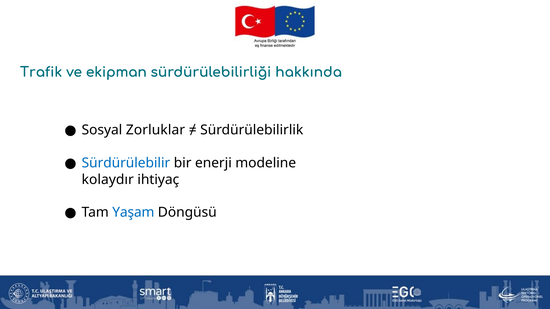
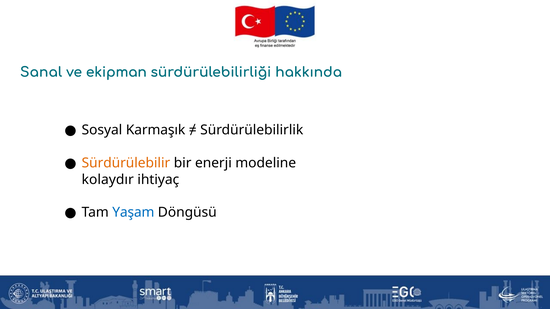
Trafik: Trafik -> Sanal (41, 72)
Zorluklar: Zorluklar -> Karmaşık (156, 130)
Sürdürülebilir colour: blue -> orange (126, 163)
